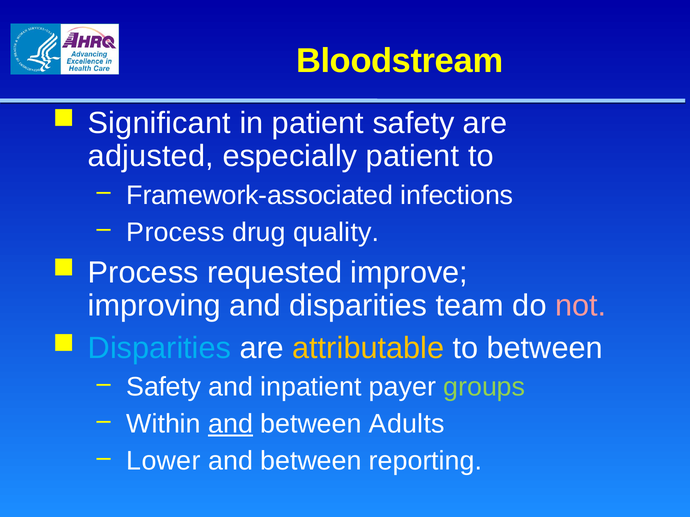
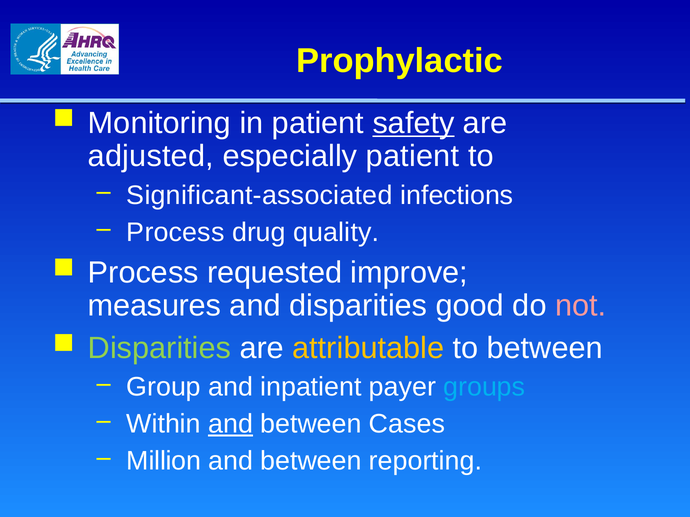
Bloodstream: Bloodstream -> Prophylactic (400, 61)
Significant: Significant -> Monitoring (159, 123)
safety underline: none -> present (414, 123)
Framework-associated: Framework-associated -> Significant-associated (260, 196)
improving: improving -> measures (155, 306)
team: team -> good (470, 306)
Disparities colour: light blue -> light green (159, 348)
Safety: Safety -> Group (164, 387)
groups colour: light green -> light blue (484, 387)
Adults: Adults -> Cases (407, 424)
Lower: Lower -> Million (164, 461)
